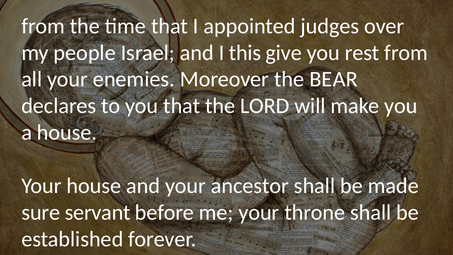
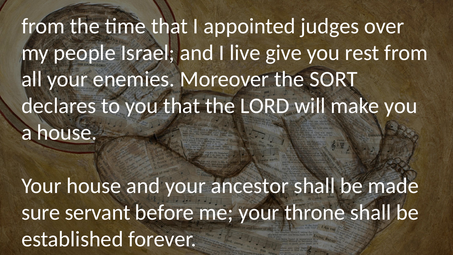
this: this -> live (245, 53)
BEAR: BEAR -> SORT (334, 79)
